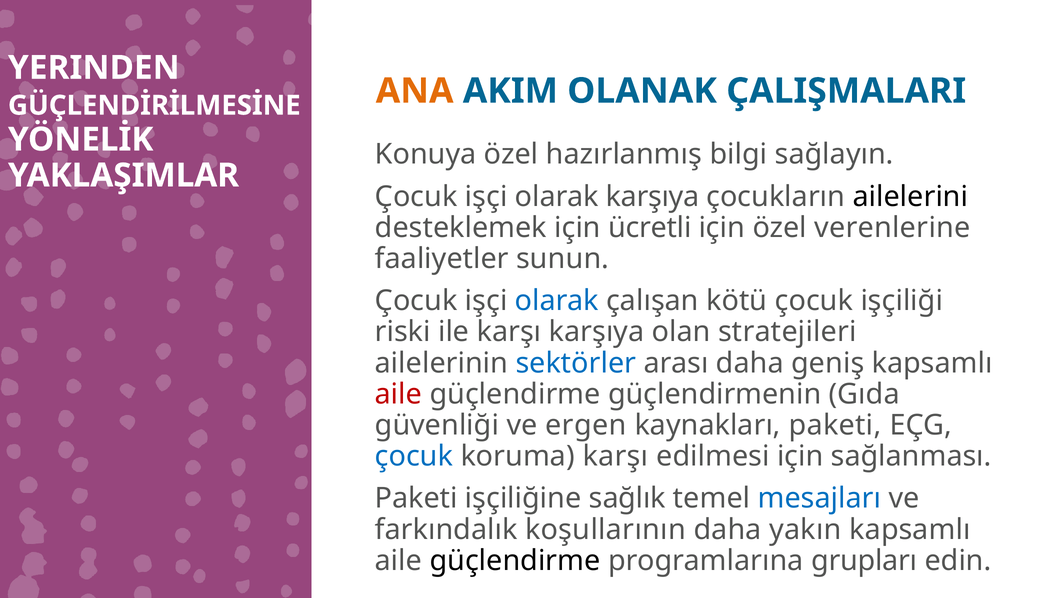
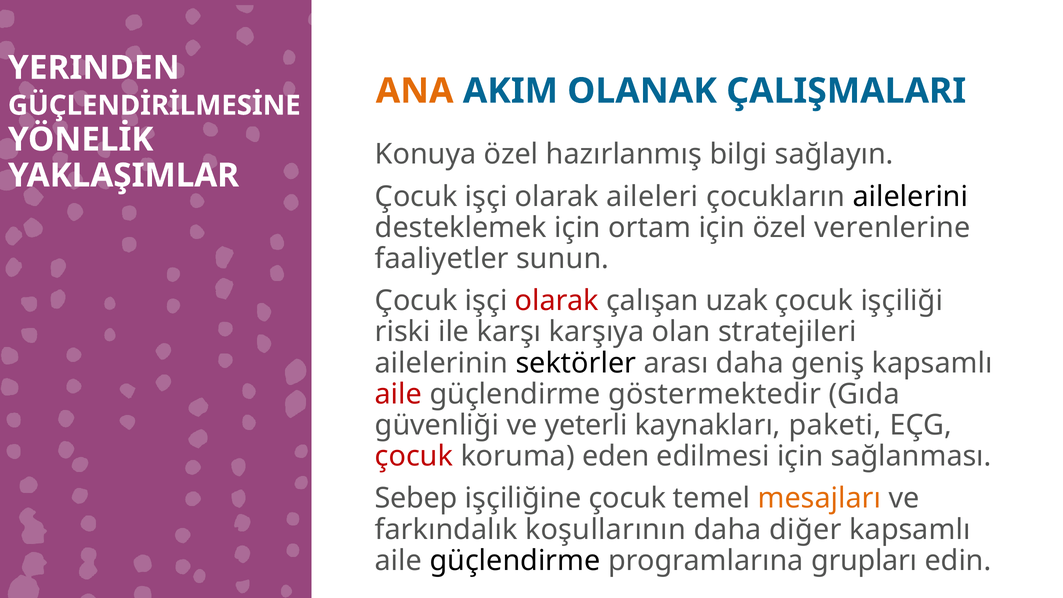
olarak karşıya: karşıya -> aileleri (652, 197)
ücretli: ücretli -> ortam (650, 228)
olarak colour: blue -> red (557, 301)
kötü: kötü -> uzak (737, 301)
sektörler colour: blue -> black (576, 363)
güçlendirmenin: güçlendirmenin -> göstermektedir (715, 394)
ergen: ergen -> yeterli (586, 425)
çocuk colour: blue -> red (414, 456)
koruma karşı: karşı -> eden (616, 456)
Paketi: Paketi -> Sebep (416, 498)
işçiliğine sağlık: sağlık -> çocuk (627, 498)
mesajları colour: blue -> orange (820, 498)
yakın: yakın -> diğer (805, 529)
